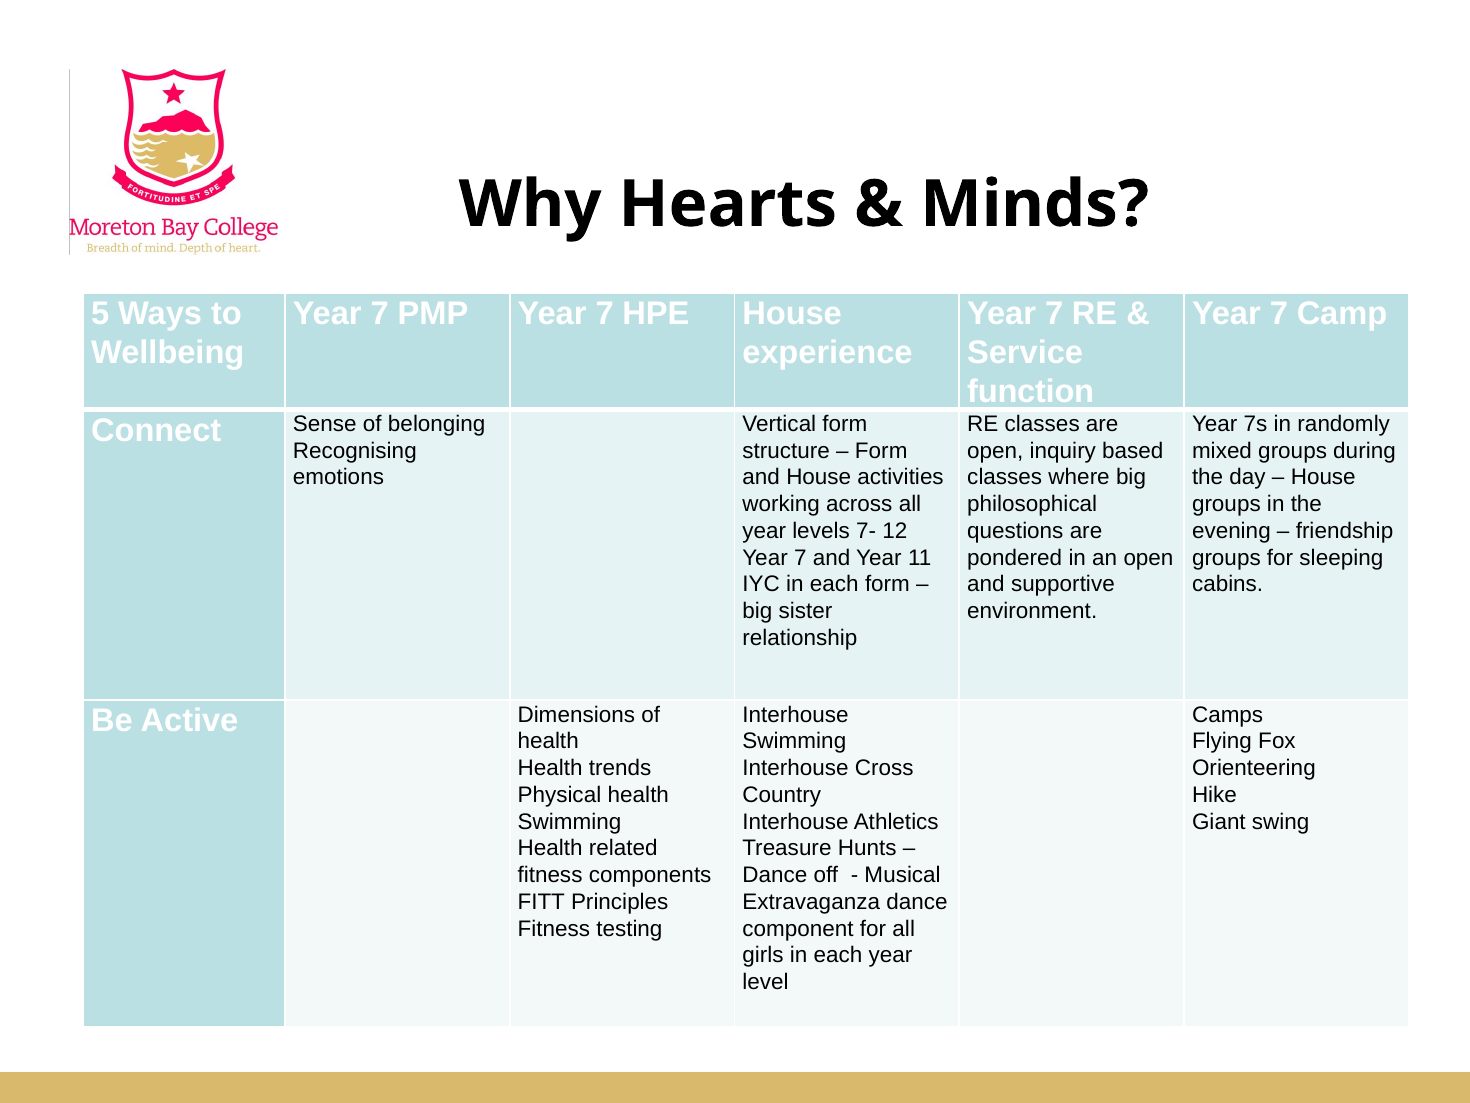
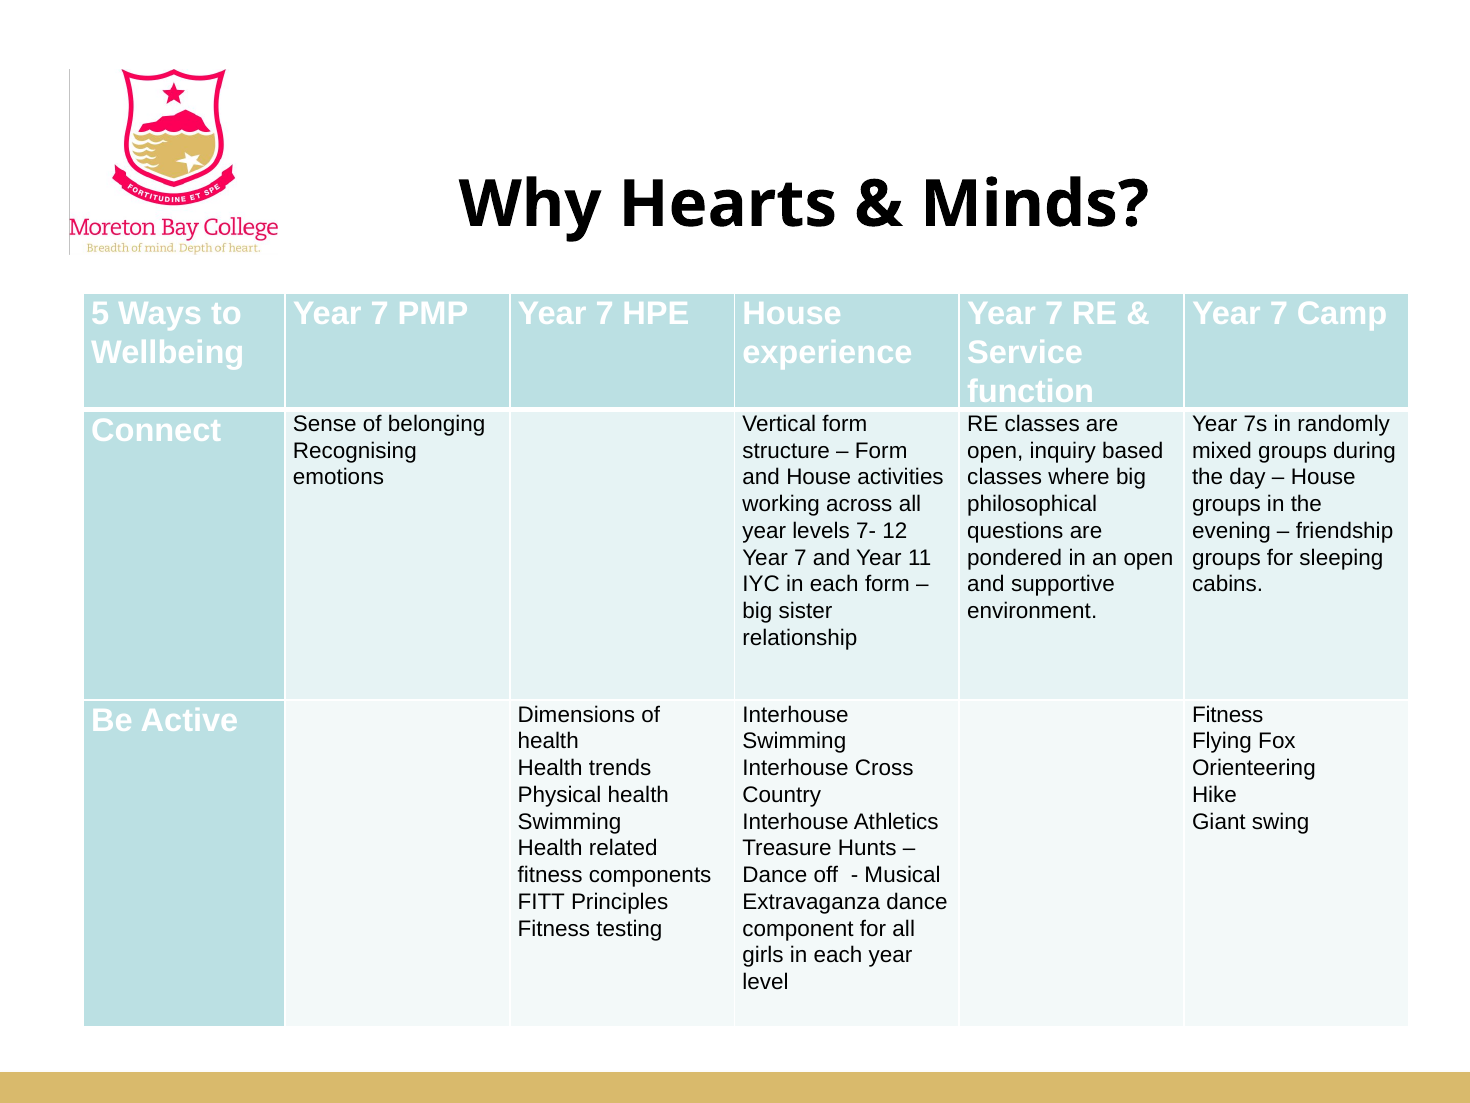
Camps: Camps -> Fitness (1228, 714)
